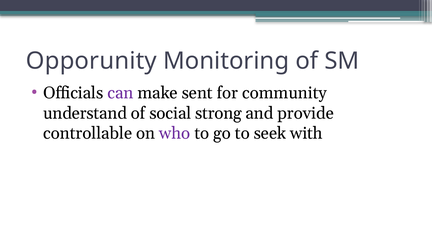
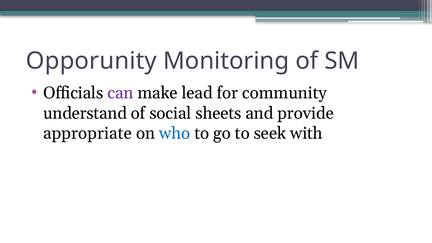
sent: sent -> lead (197, 93)
strong: strong -> sheets (218, 113)
controllable: controllable -> appropriate (88, 133)
who colour: purple -> blue (175, 133)
